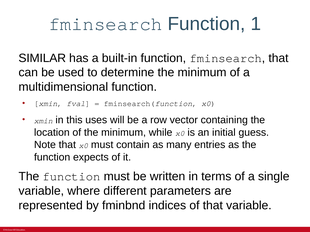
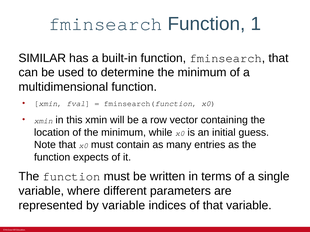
this uses: uses -> xmin (96, 120)
by fminbnd: fminbnd -> variable (124, 206)
